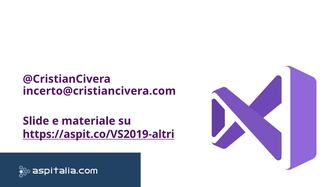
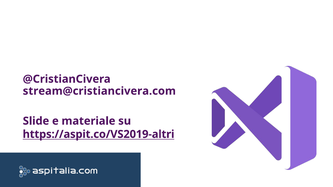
incerto@cristiancivera.com: incerto@cristiancivera.com -> stream@cristiancivera.com (99, 91)
